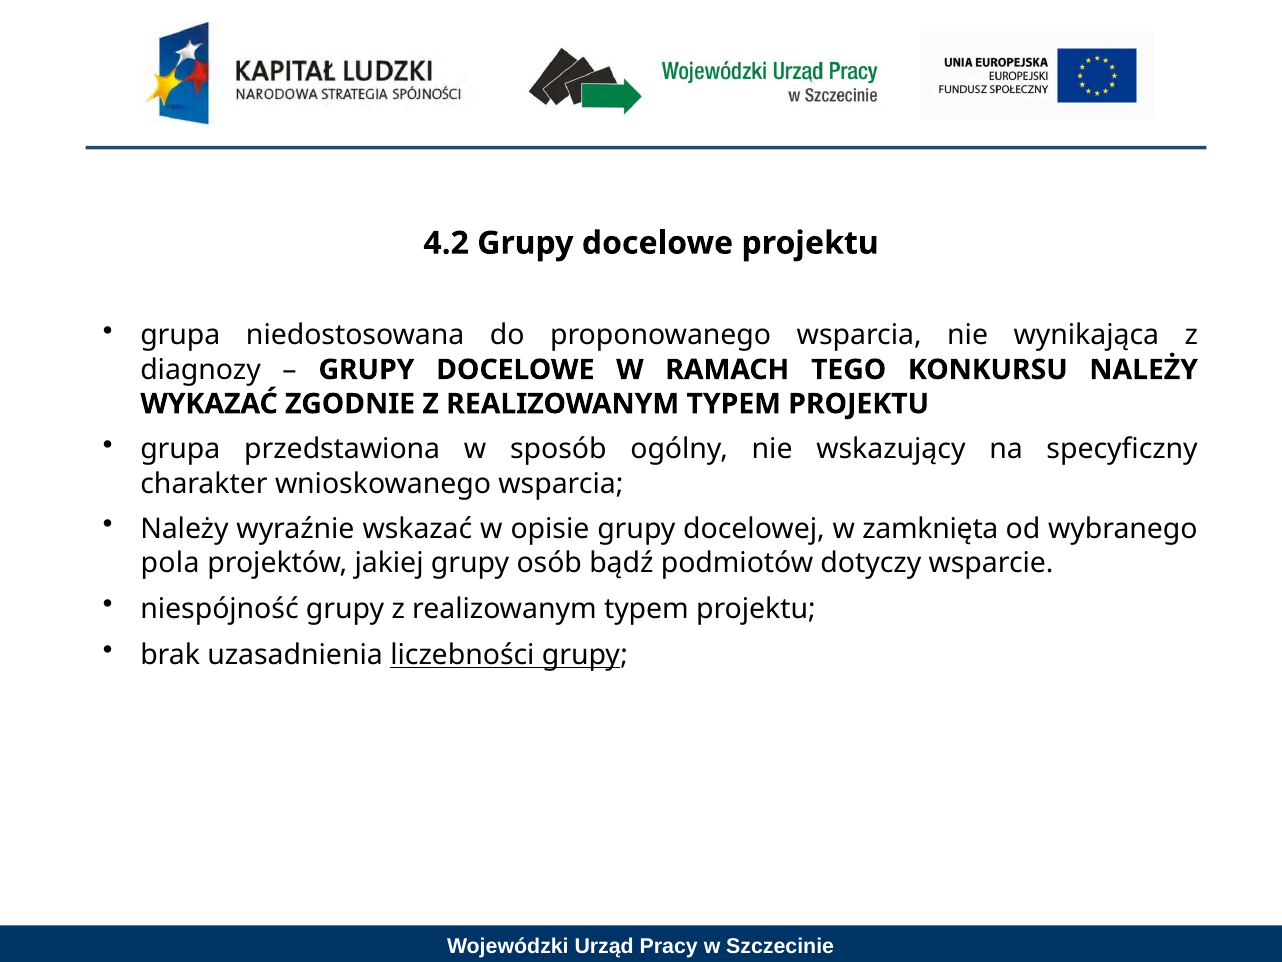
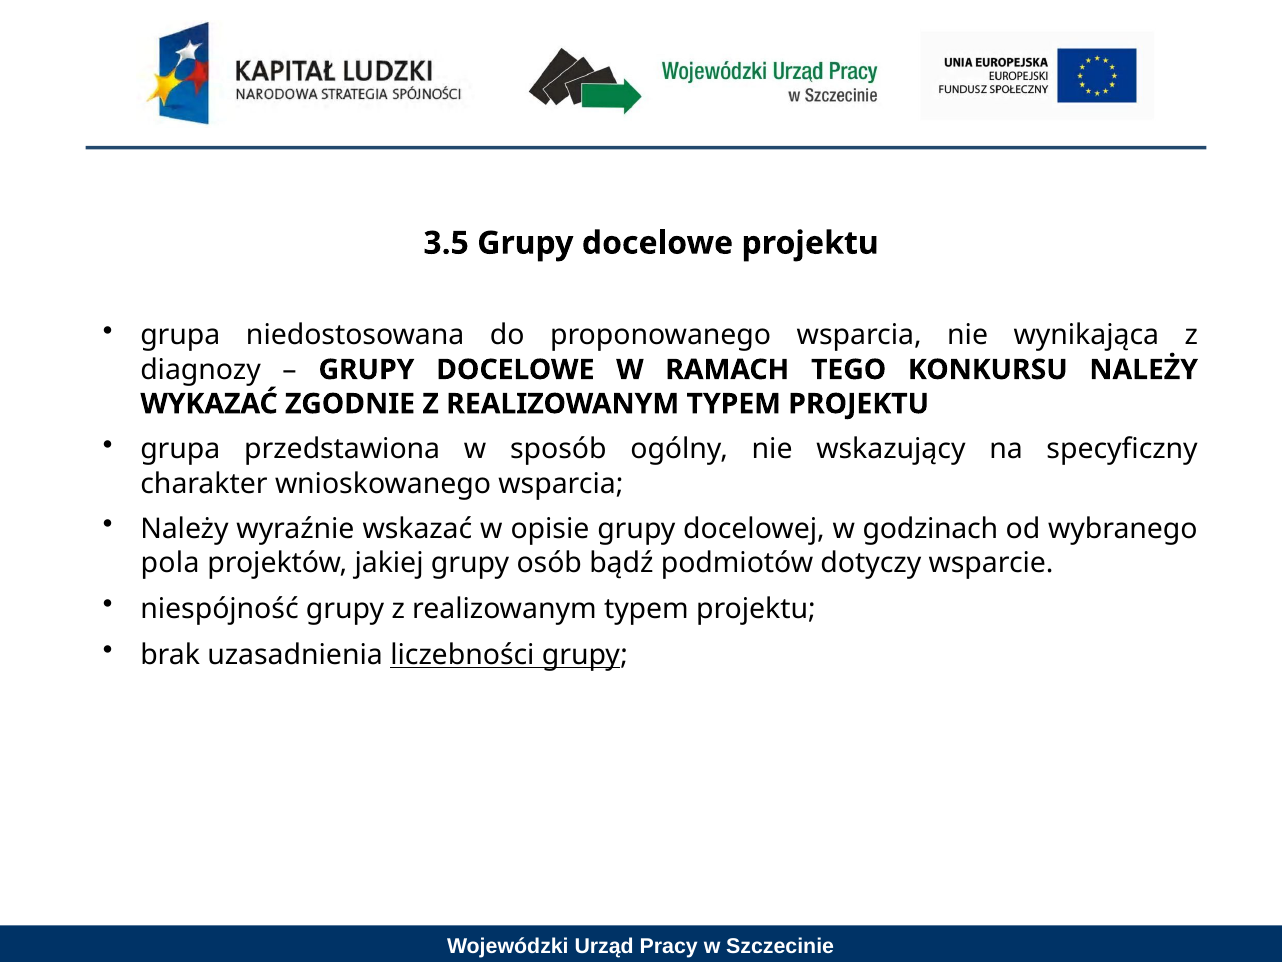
4.2: 4.2 -> 3.5 (446, 243)
zamknięta: zamknięta -> godzinach (930, 529)
